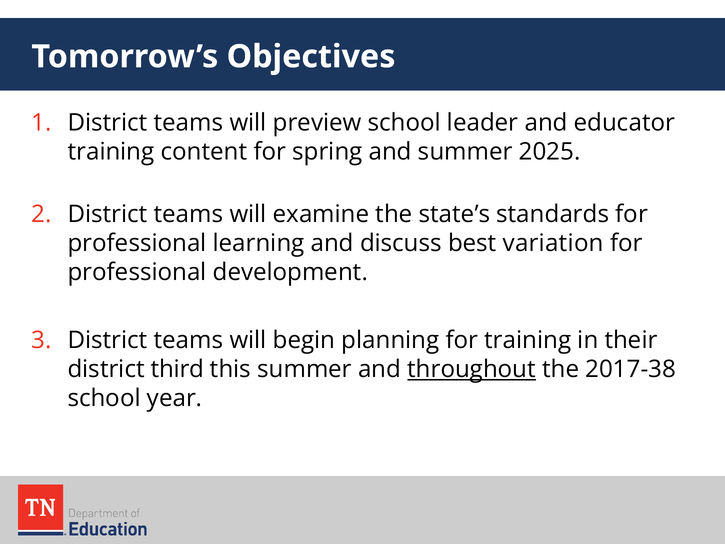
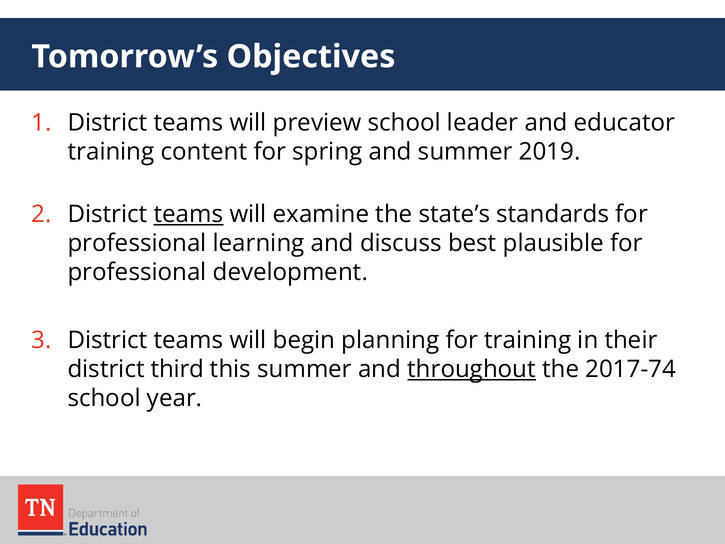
2025: 2025 -> 2019 (550, 152)
teams underline: none -> present (188, 214)
variation: variation -> plausible (553, 243)
2017-38: 2017-38 -> 2017-74 (631, 369)
